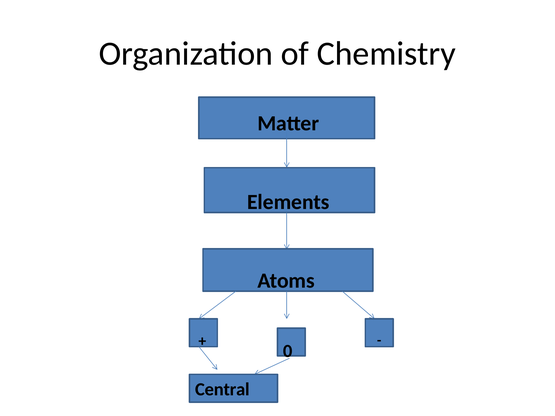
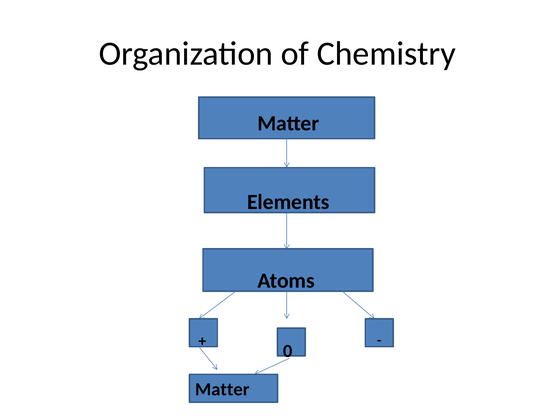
Central: Central -> Matter (222, 390)
